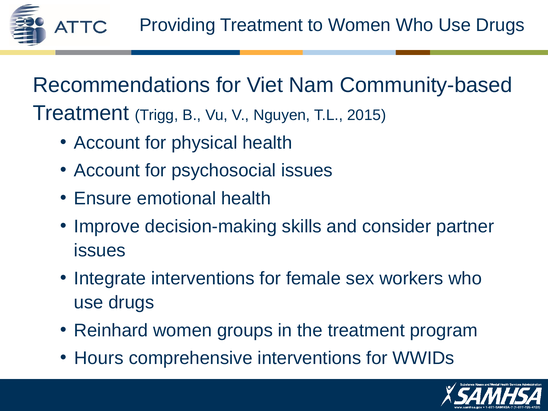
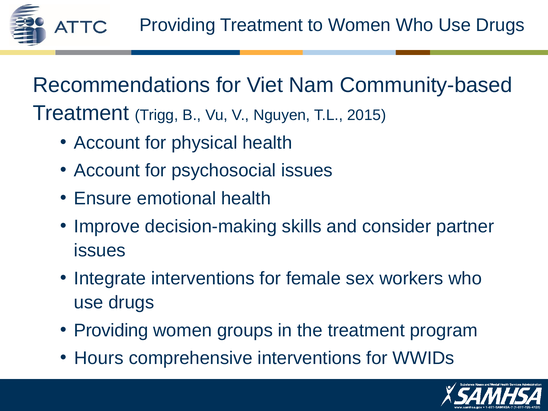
Reinhard: Reinhard -> Providing (111, 330)
